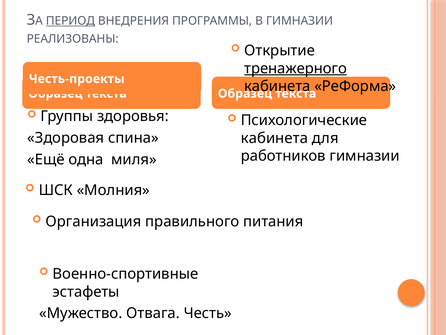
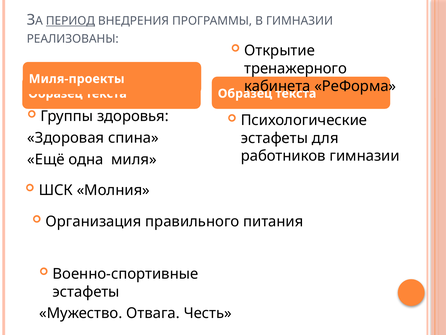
тренажерного underline: present -> none (296, 68)
Честь-проекты: Честь-проекты -> Миля-проекты (77, 79)
кабинета: кабинета -> эстафеты (274, 138)
